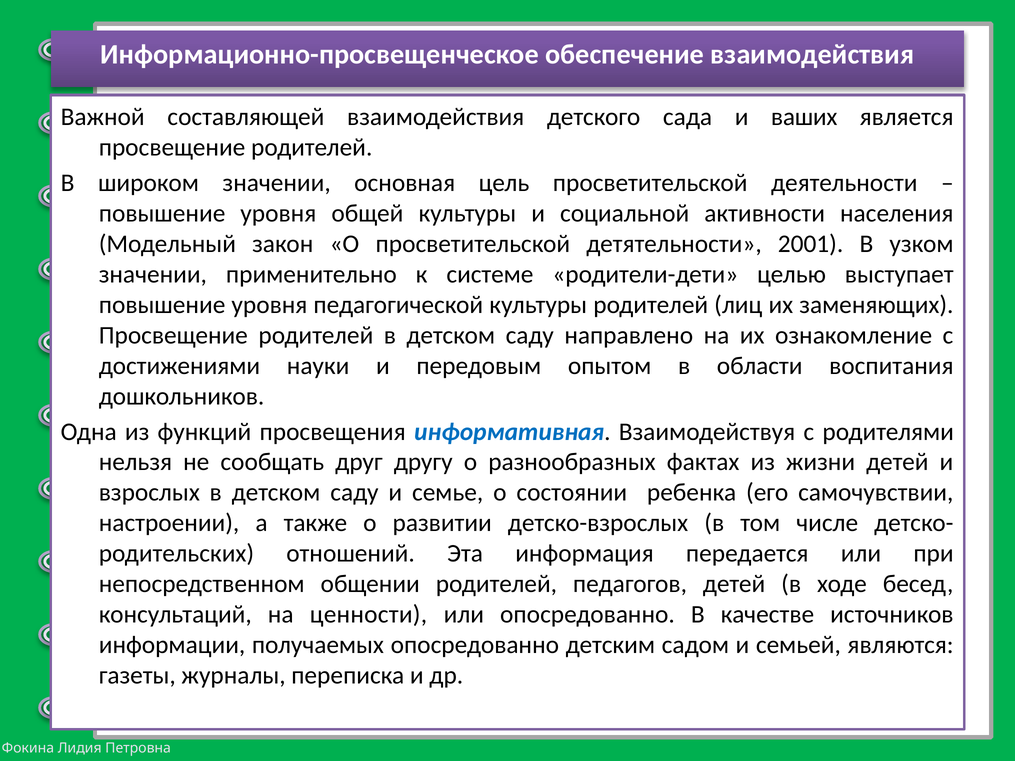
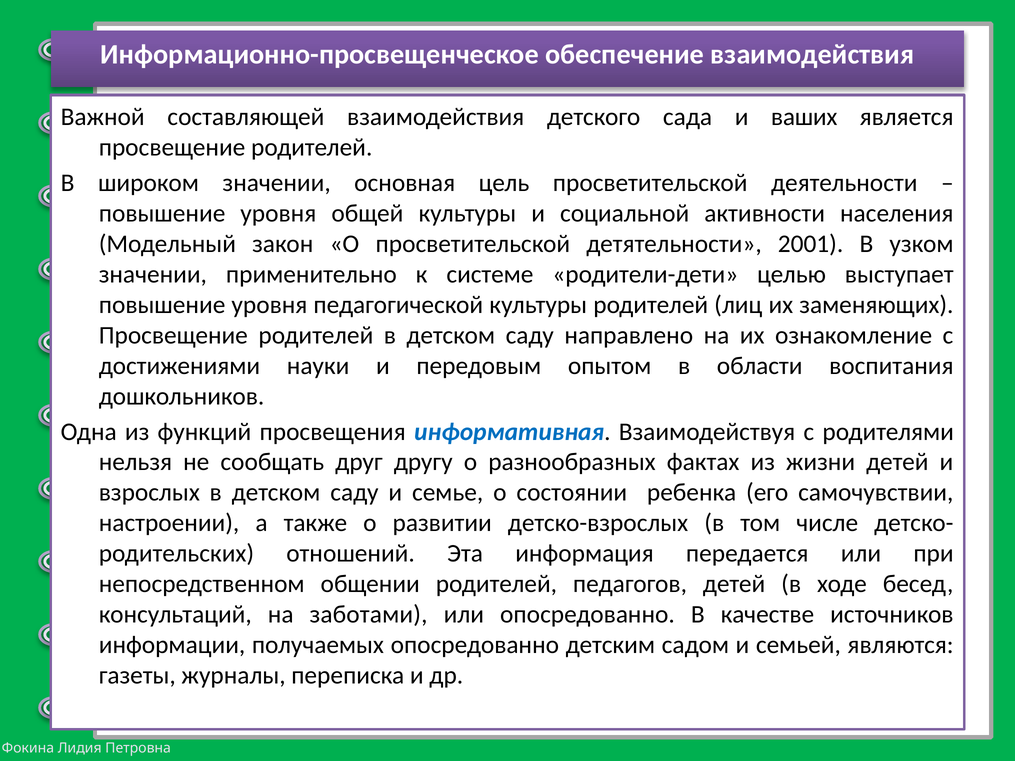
ценности: ценности -> заботами (368, 614)
